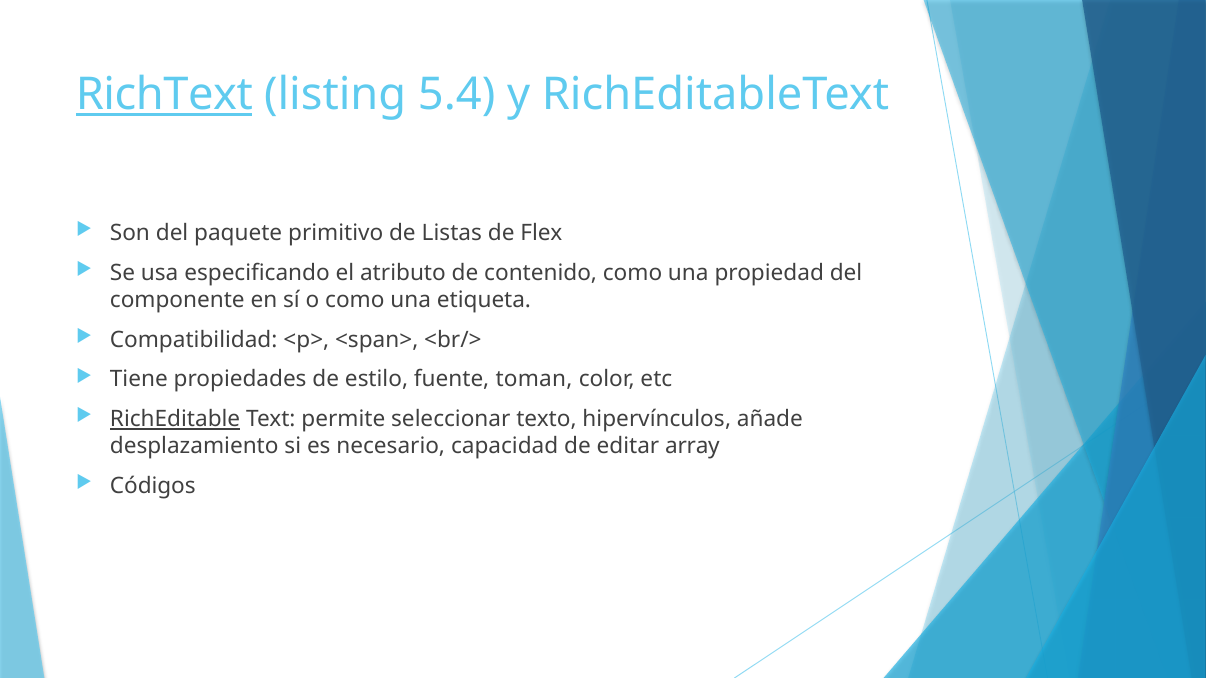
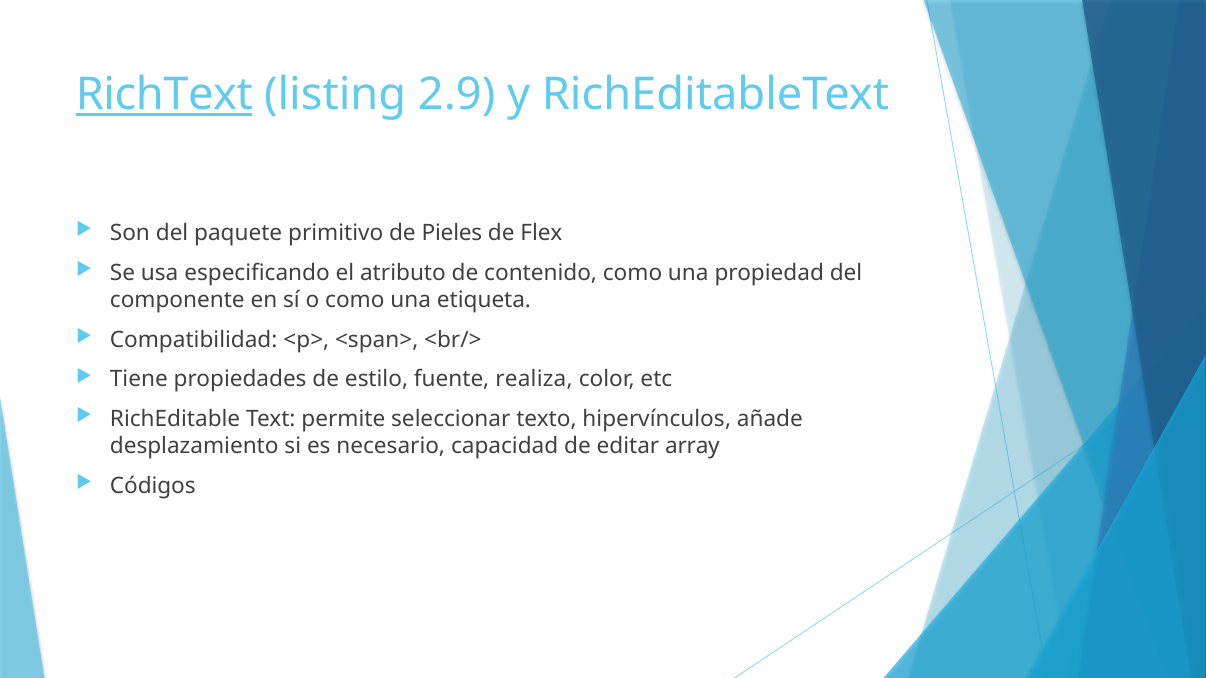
5.4: 5.4 -> 2.9 (457, 95)
Listas: Listas -> Pieles (452, 233)
toman: toman -> realiza (534, 380)
RichEditable underline: present -> none (175, 419)
